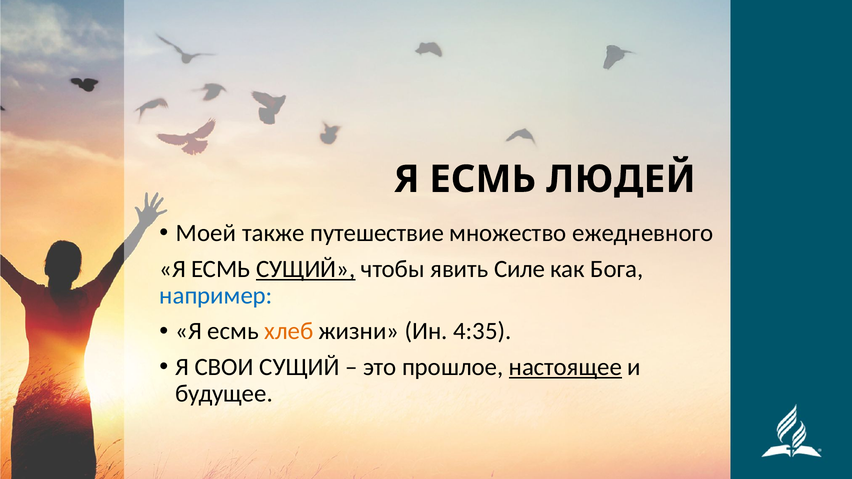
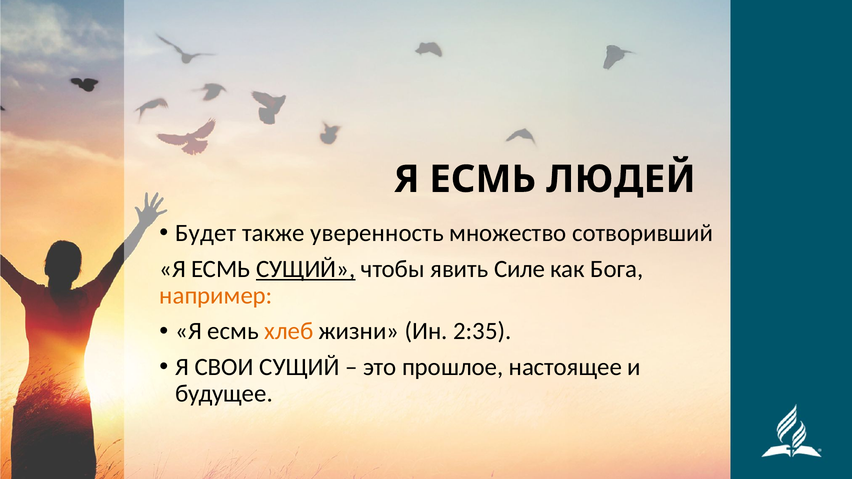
Моей: Моей -> Будет (206, 233)
путешествие: путешествие -> уверенность (377, 233)
ежедневного: ежедневного -> сотворивший (643, 233)
например colour: blue -> orange (216, 296)
4:35: 4:35 -> 2:35 (482, 331)
настоящее underline: present -> none (565, 367)
